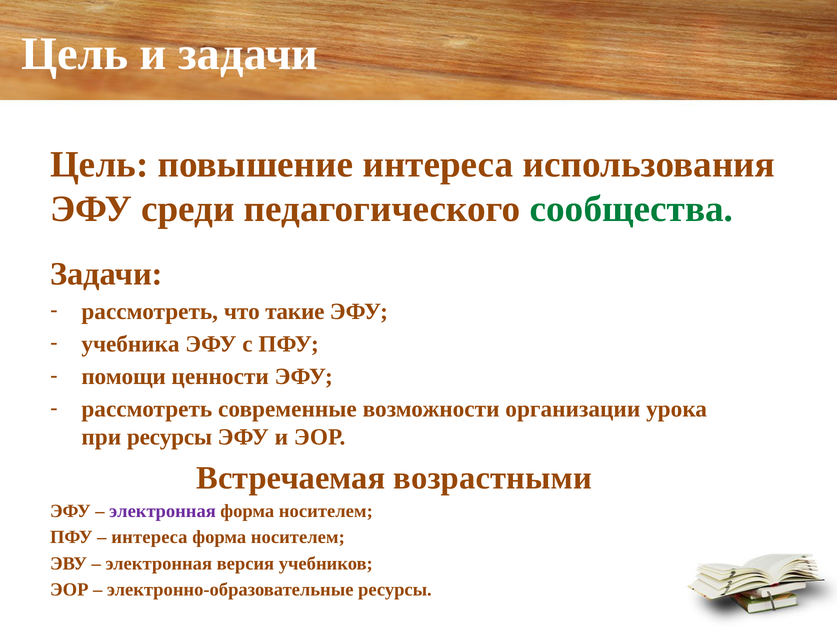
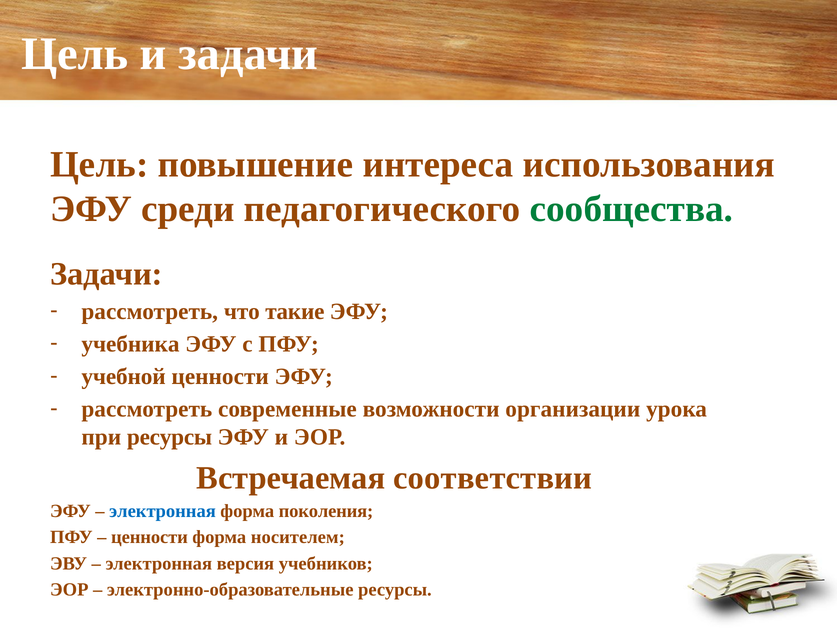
помощи: помощи -> учебной (124, 377)
возрастными: возрастными -> соответствии (493, 478)
электронная colour: purple -> blue (163, 511)
носителем: носителем -> поколения (326, 511)
интереса: интереса -> ценности (149, 537)
